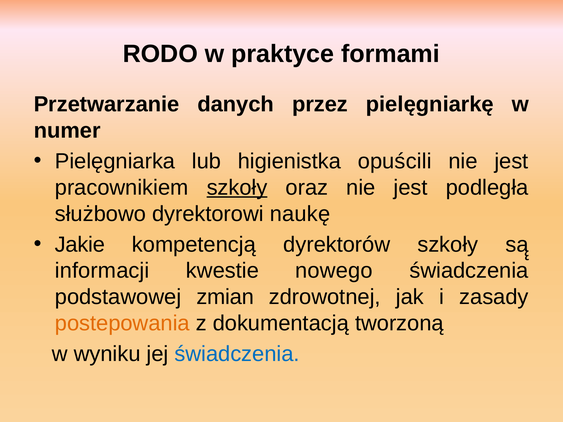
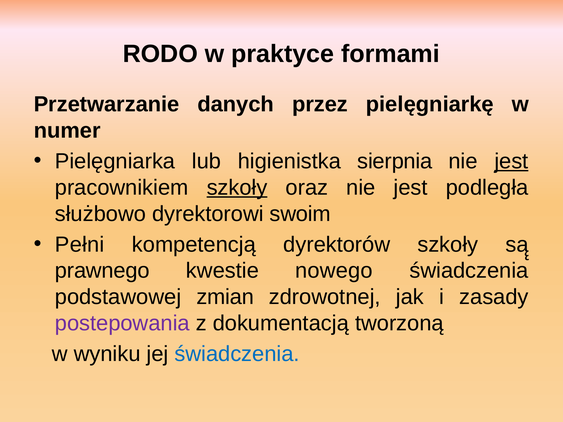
opuścili: opuścili -> sierpnia (395, 161)
jest underline: none -> present (511, 161)
naukę: naukę -> swoim (300, 214)
Jakie: Jakie -> Pełni (80, 245)
informacji: informacji -> prawnego (102, 271)
postepowania colour: orange -> purple (122, 323)
